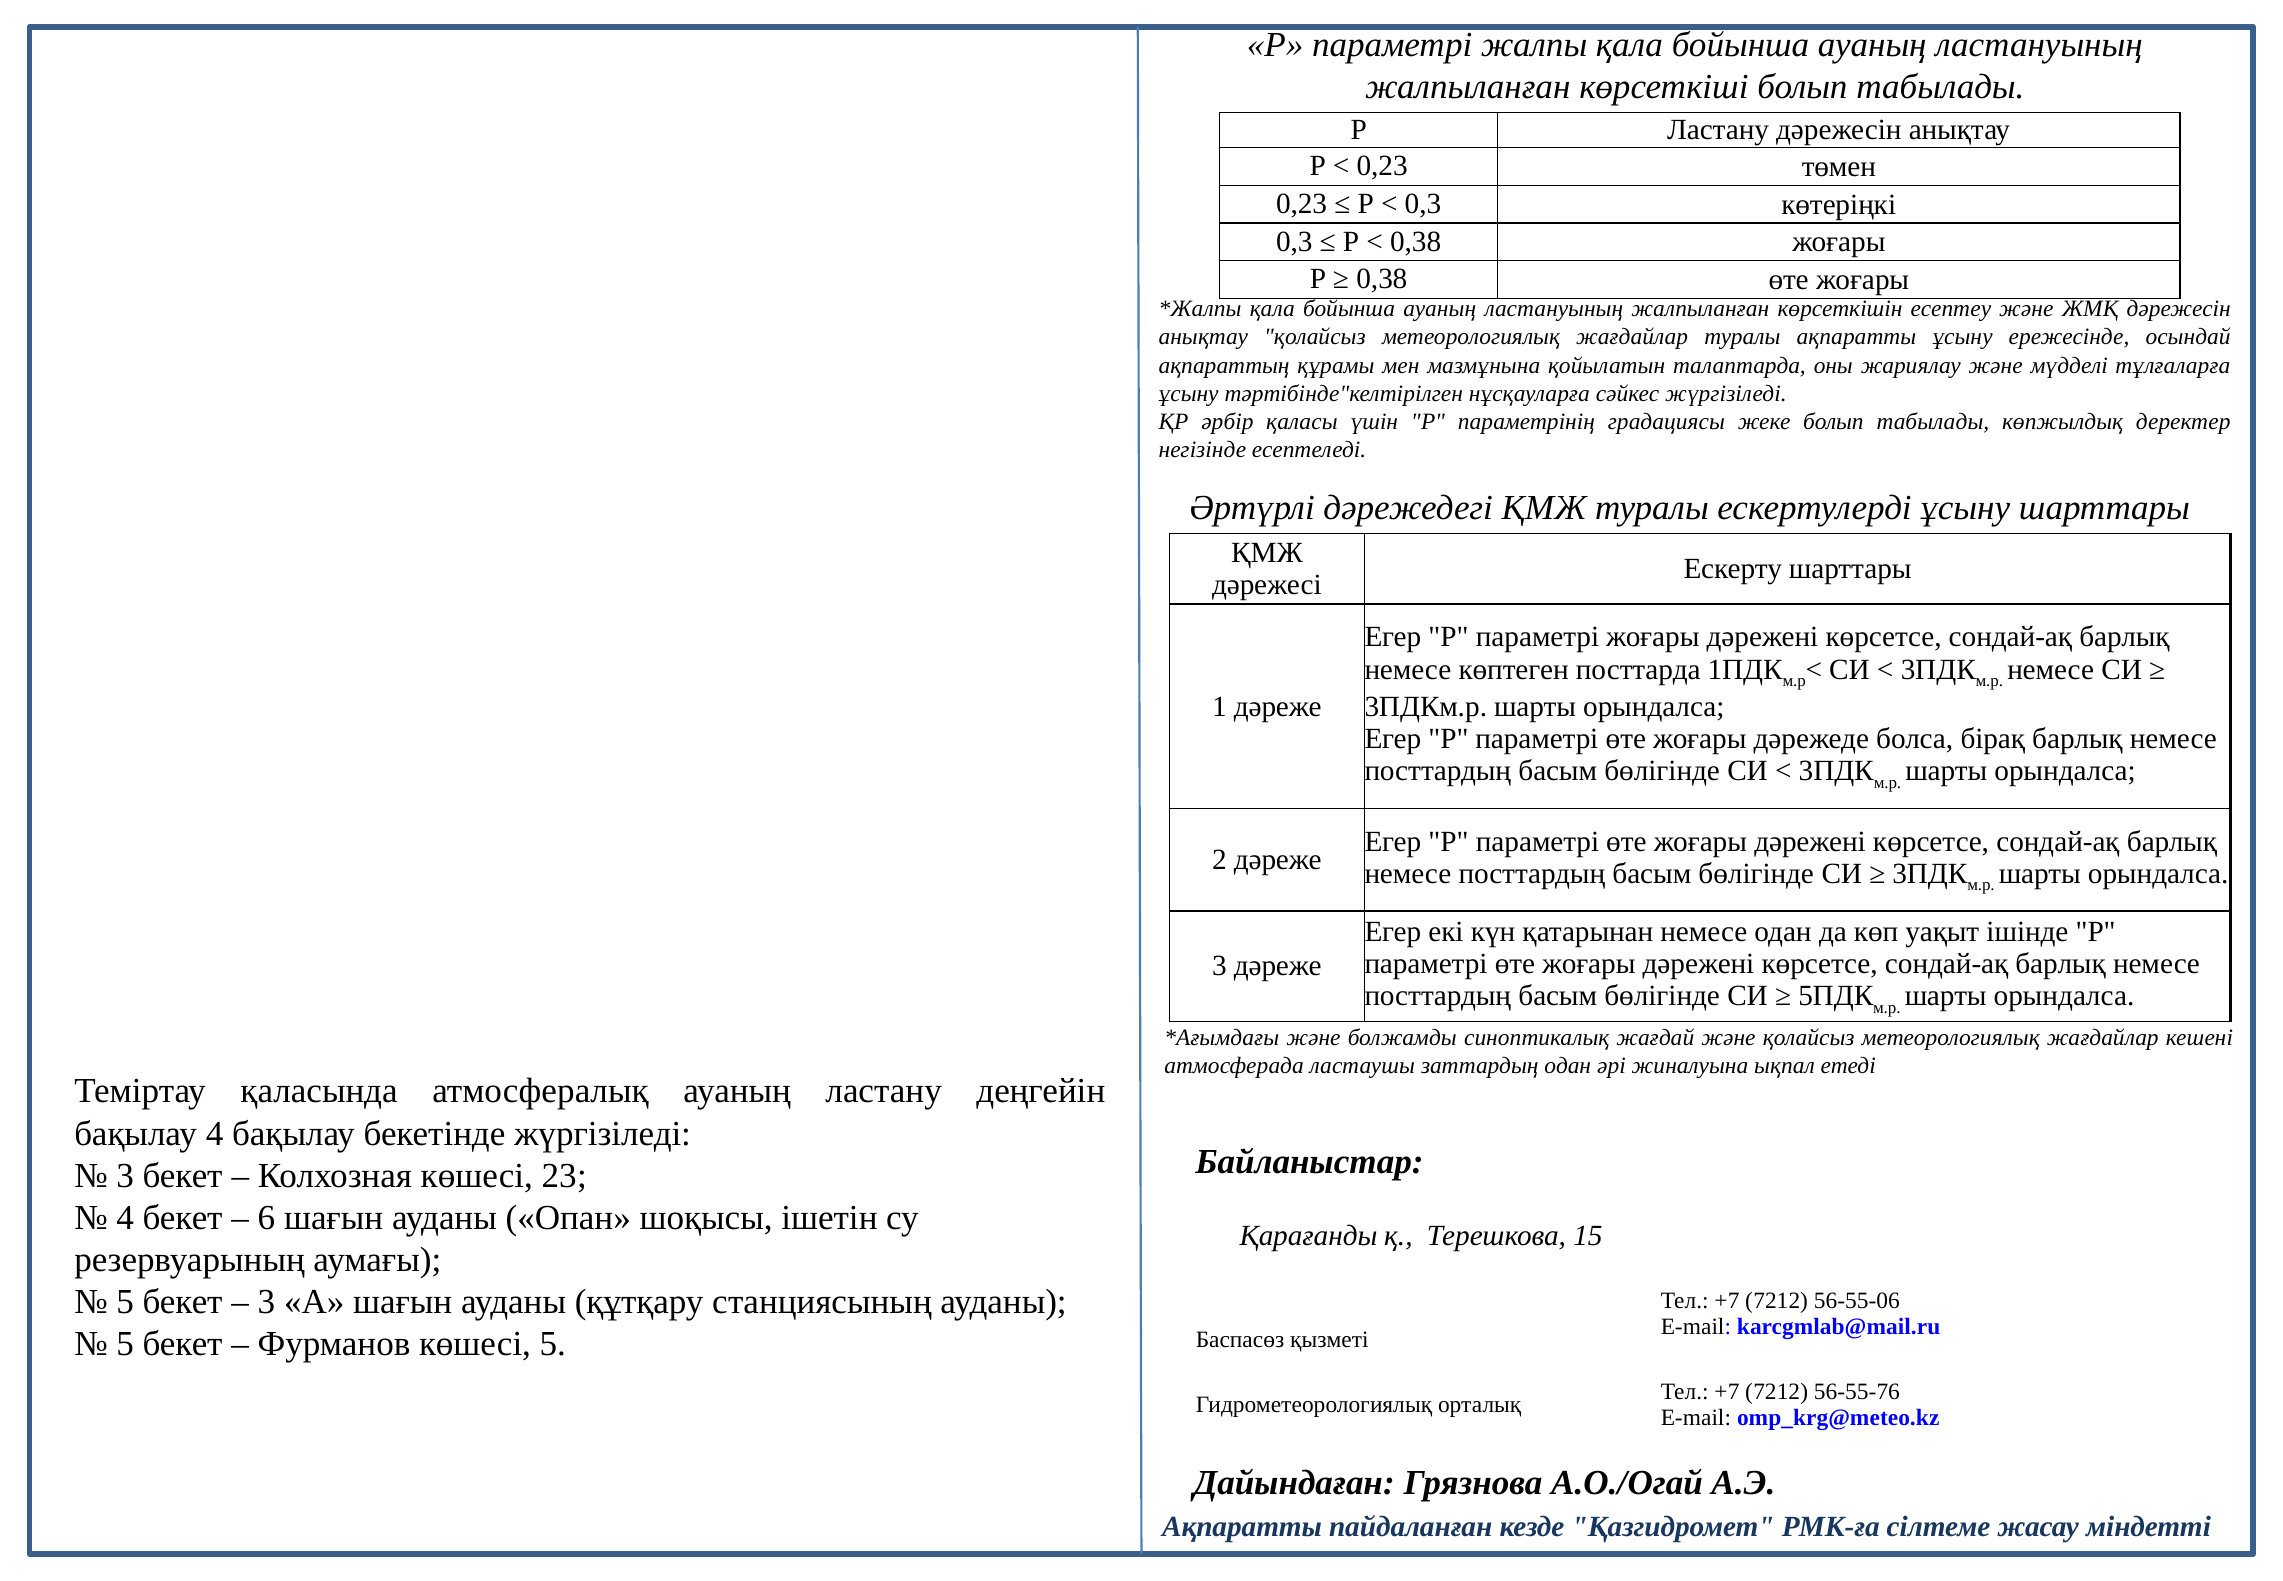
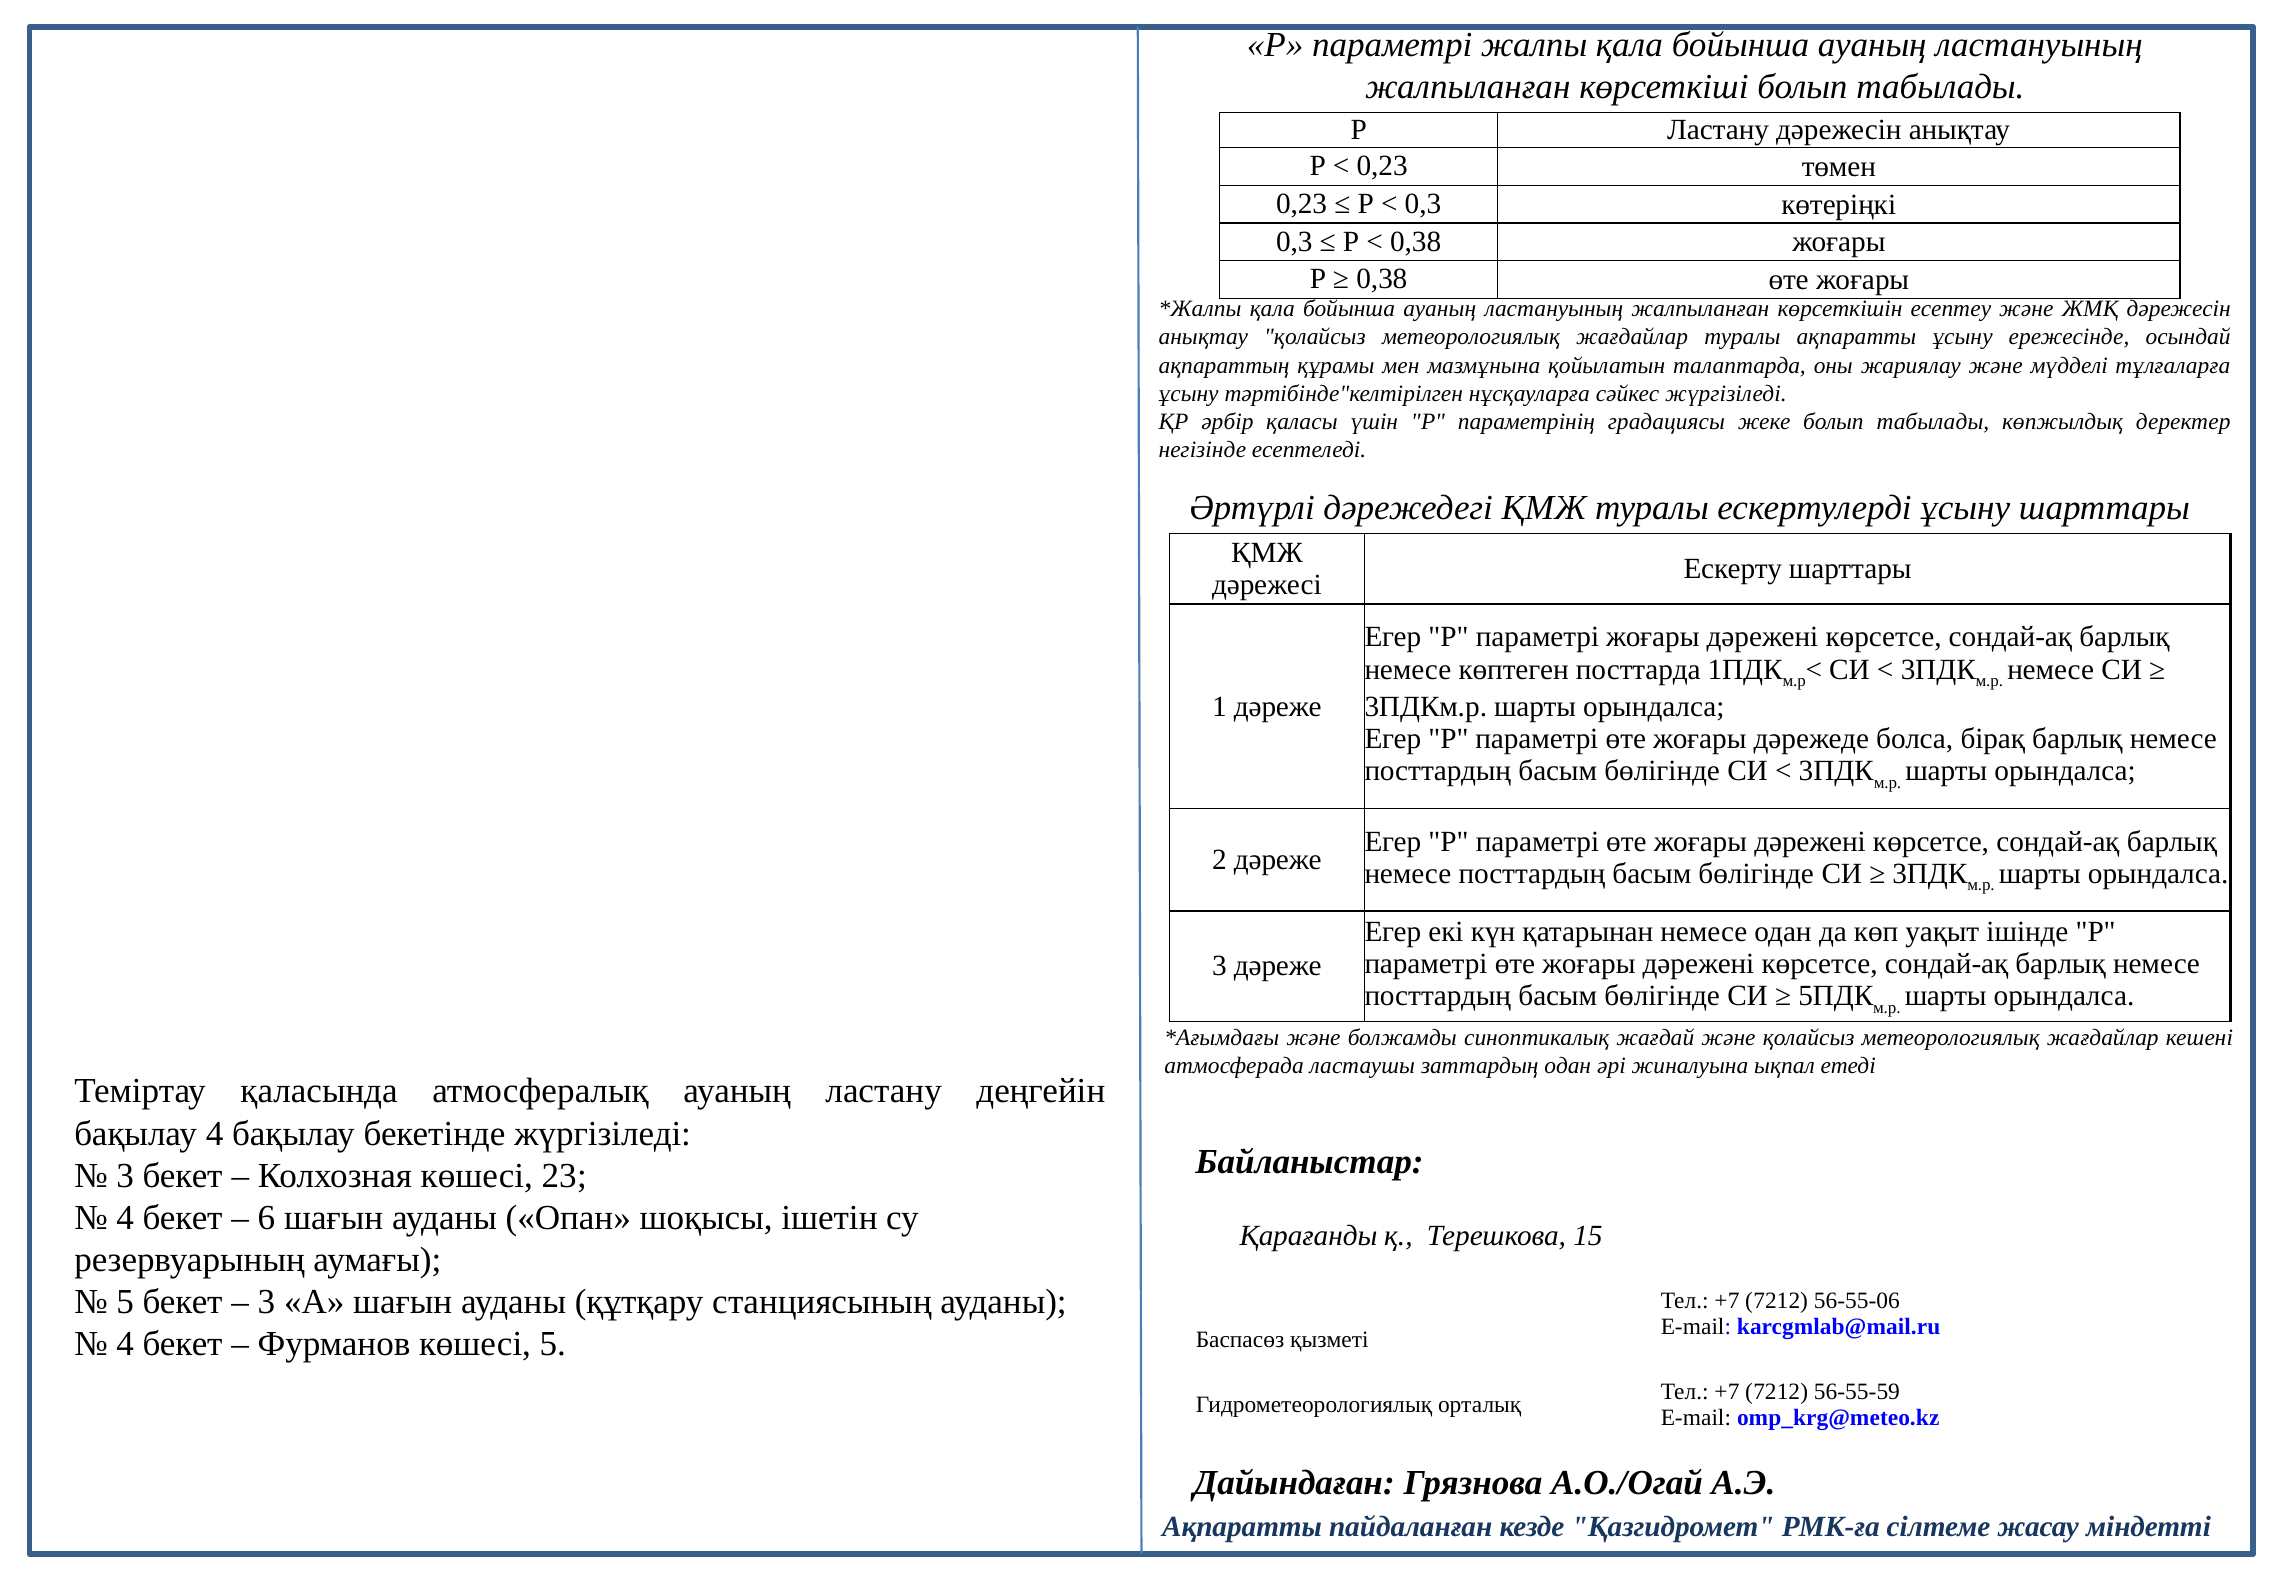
5: 5 -> 4 (125, 1344)
56-55-76: 56-55-76 -> 56-55-59 (1857, 1391)
